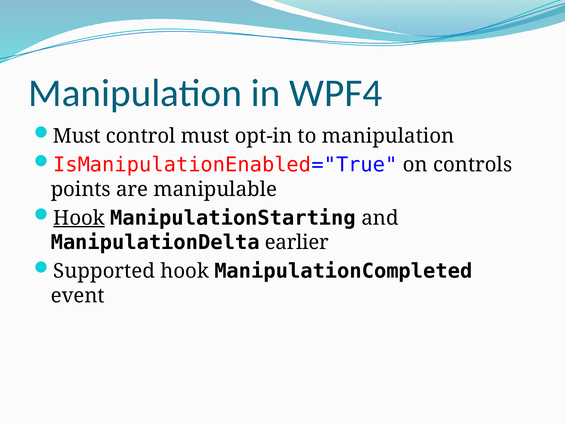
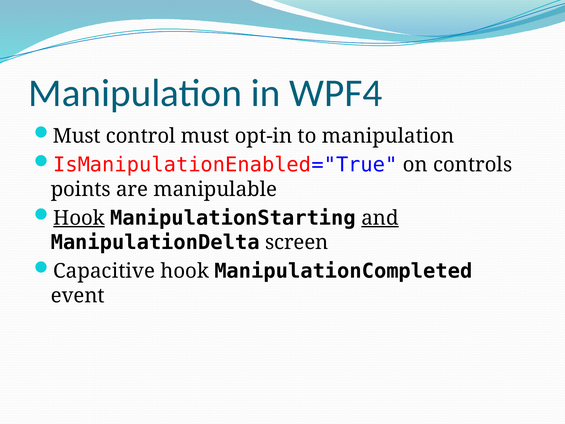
and underline: none -> present (380, 218)
earlier: earlier -> screen (297, 242)
Supported: Supported -> Capacitive (104, 271)
